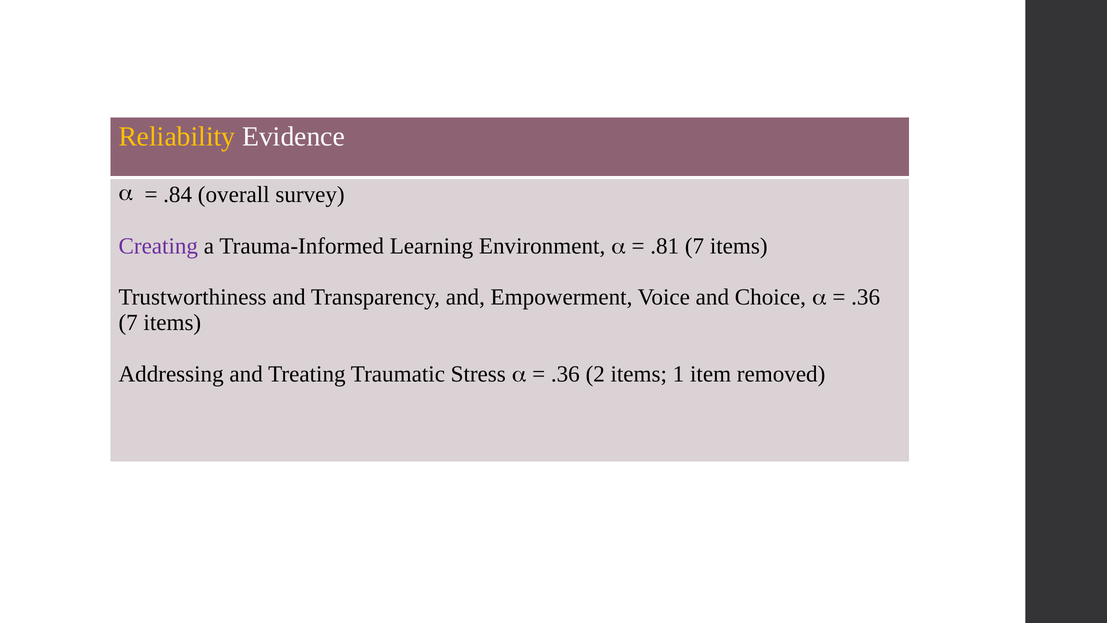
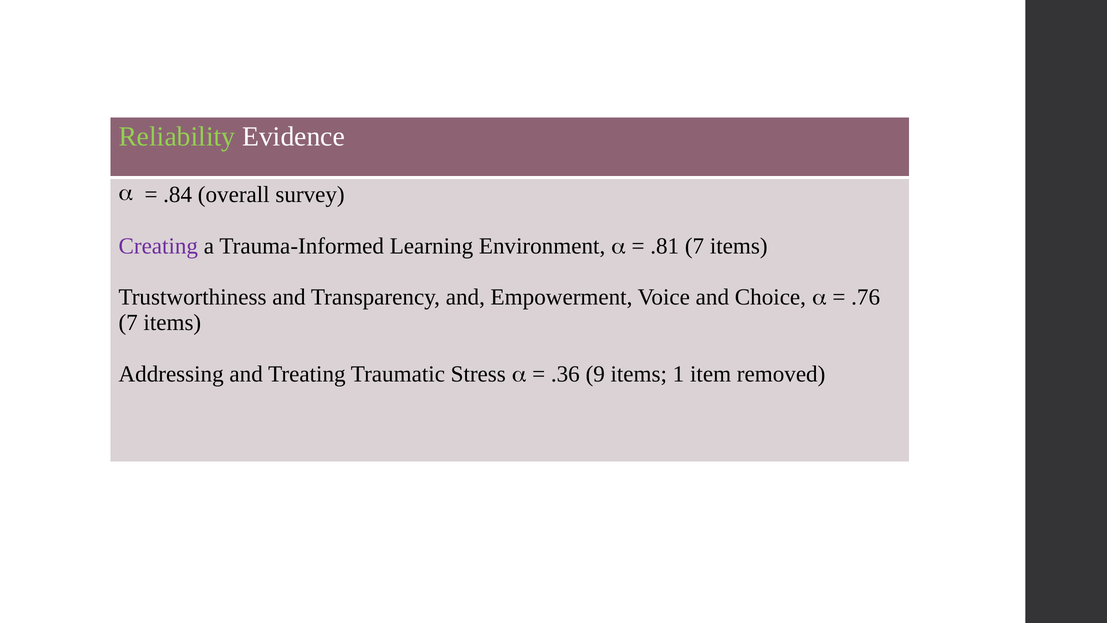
Reliability colour: yellow -> light green (177, 136)
.36: .36 -> .76 (866, 297)
2: 2 -> 9 (595, 374)
